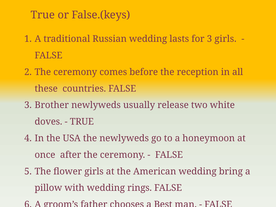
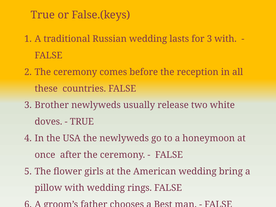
3 girls: girls -> with (226, 39)
